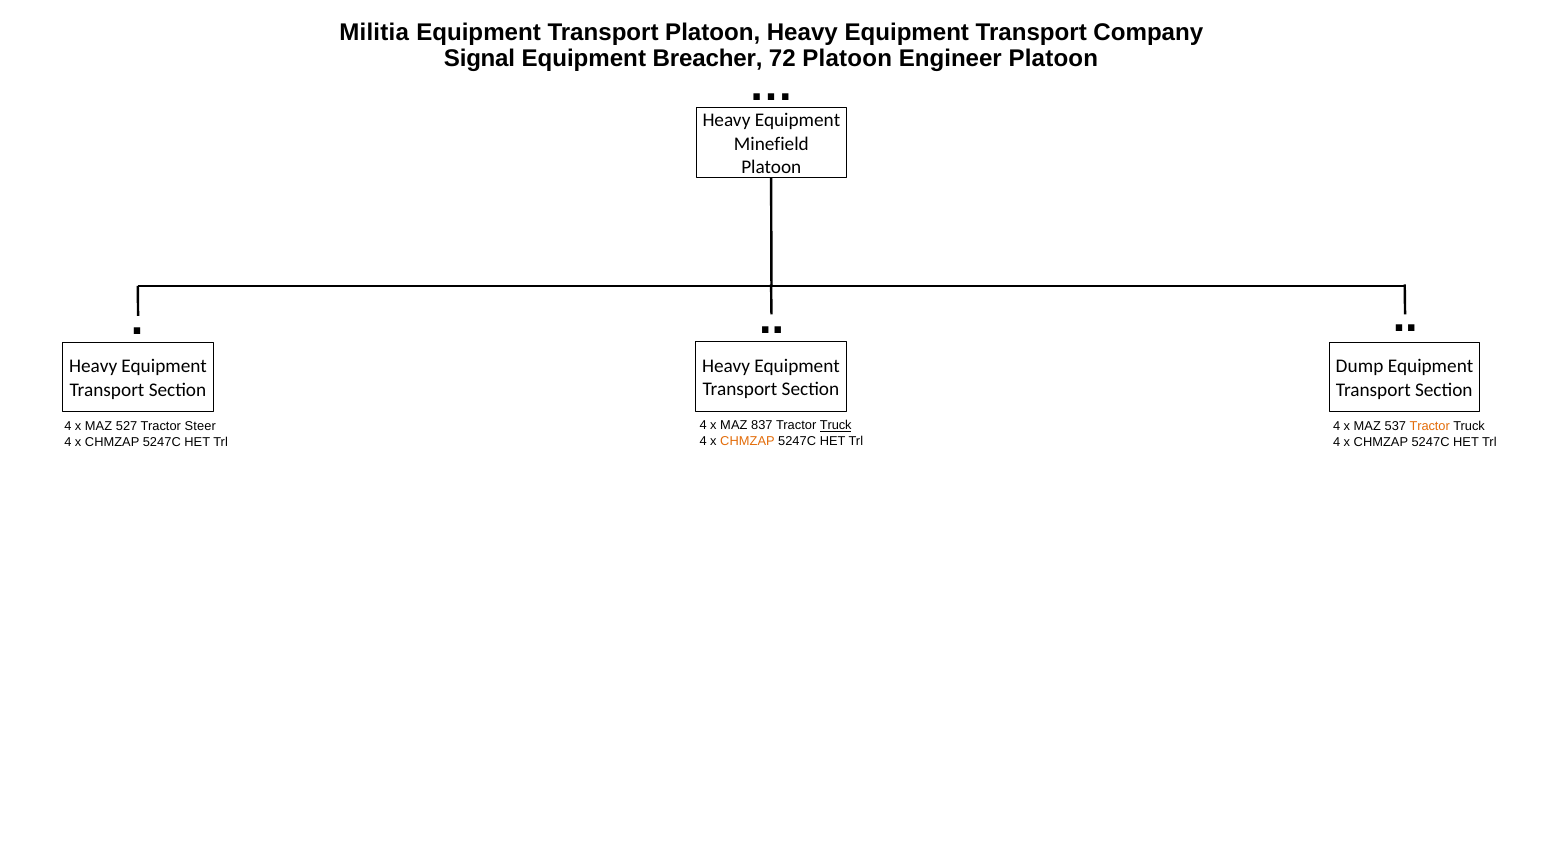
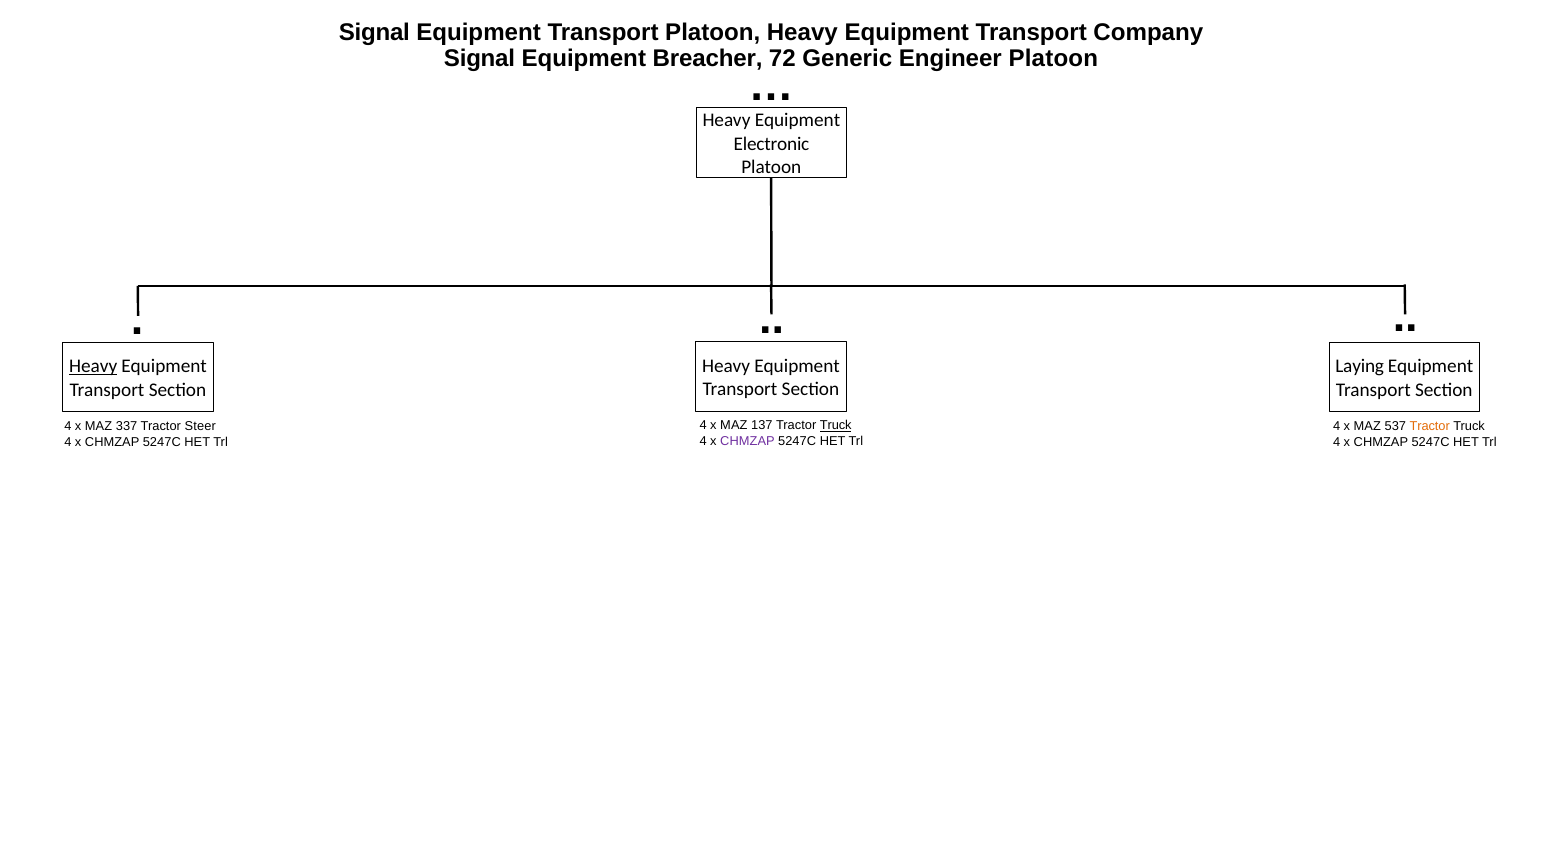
Militia: Militia -> Signal (374, 32)
72 Platoon: Platoon -> Generic (847, 58)
Minefield: Minefield -> Electronic (771, 144)
Heavy underline: none -> present (93, 367)
Dump: Dump -> Laying (1360, 367)
837: 837 -> 137 (762, 425)
527: 527 -> 337 (127, 426)
CHMZAP colour: orange -> purple (747, 441)
